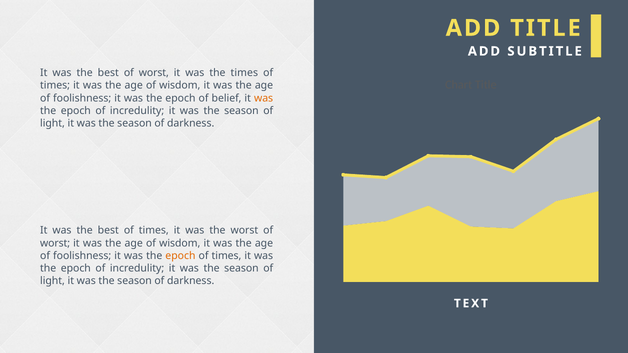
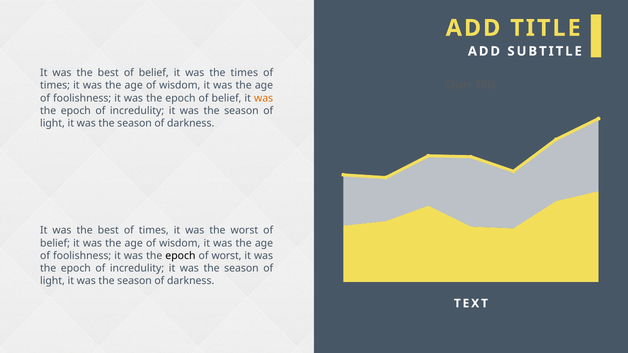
best of worst: worst -> belief (154, 73)
worst: worst -> belief (55, 243)
epoch colour: orange -> black (180, 256)
times: times -> worst (227, 256)
